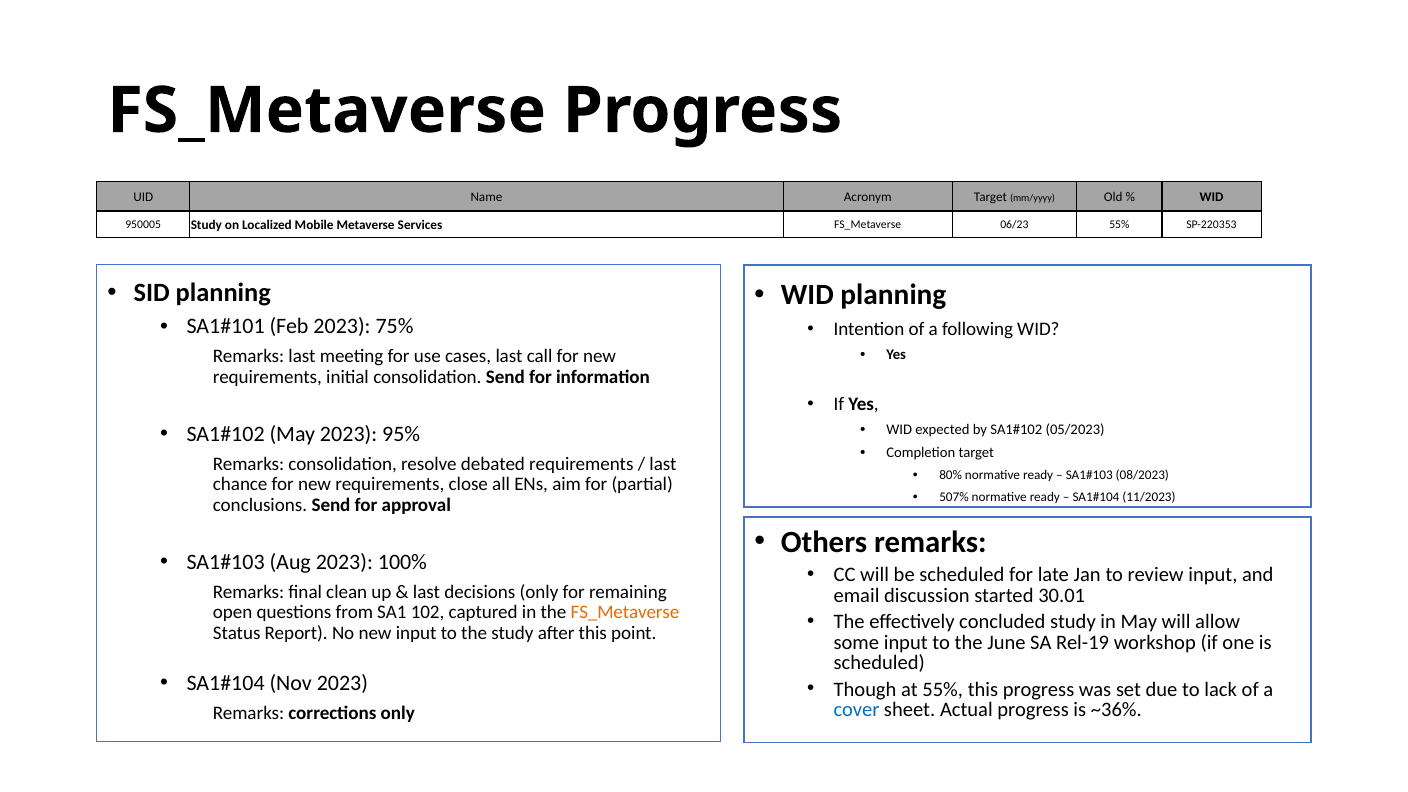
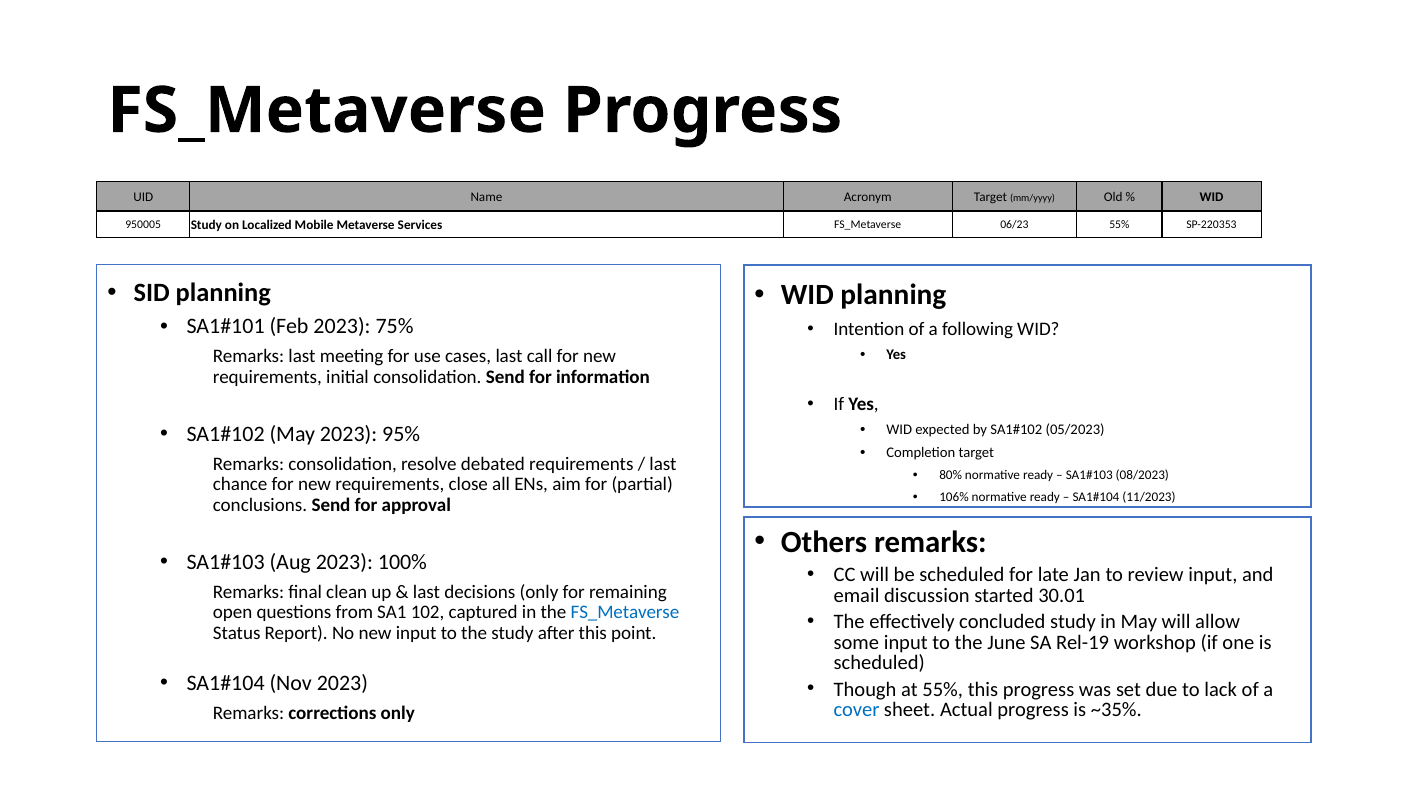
507%: 507% -> 106% (954, 497)
FS_Metaverse colour: orange -> blue (625, 612)
~36%: ~36% -> ~35% (1116, 710)
